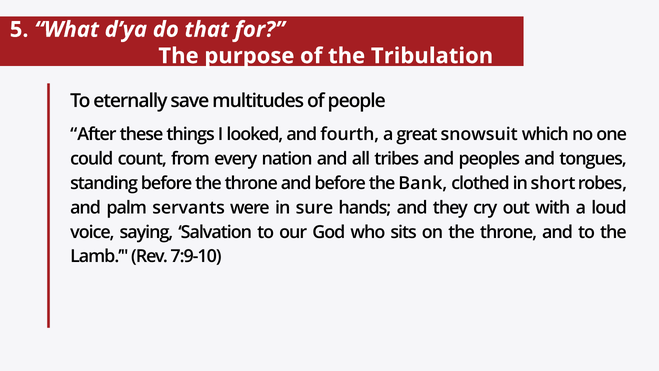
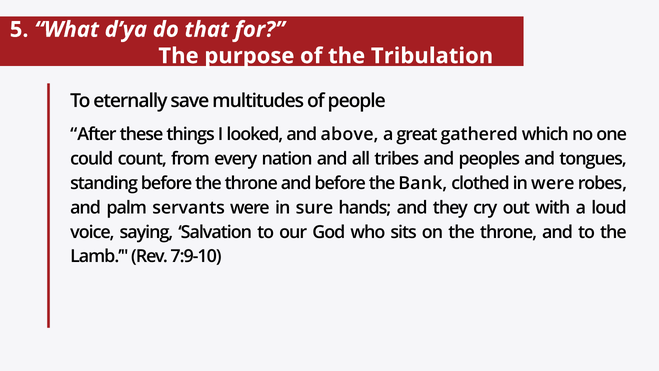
fourth: fourth -> above (350, 135)
snowsuit: snowsuit -> gathered (479, 135)
in short: short -> were (553, 184)
